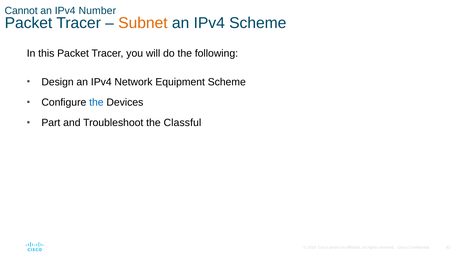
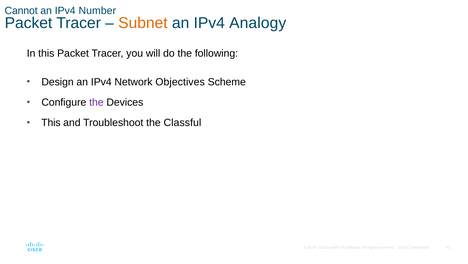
IPv4 Scheme: Scheme -> Analogy (258, 23)
Equipment: Equipment -> Objectives (180, 82)
the colour: blue -> purple (96, 102)
Part: Part -> This (51, 123)
